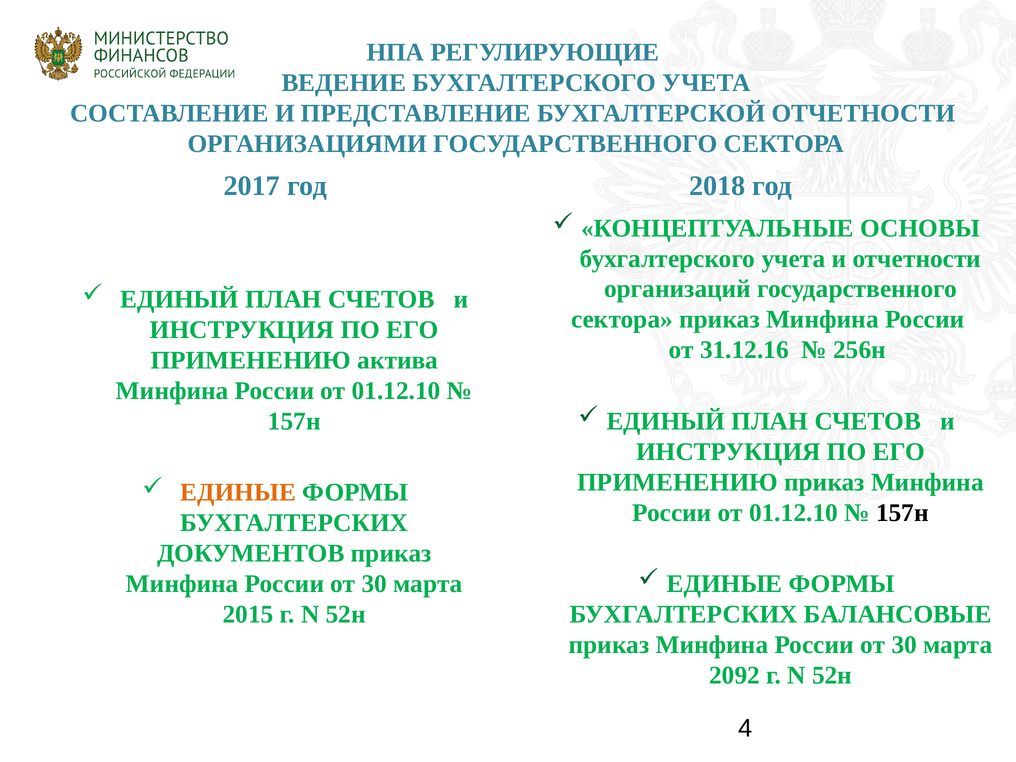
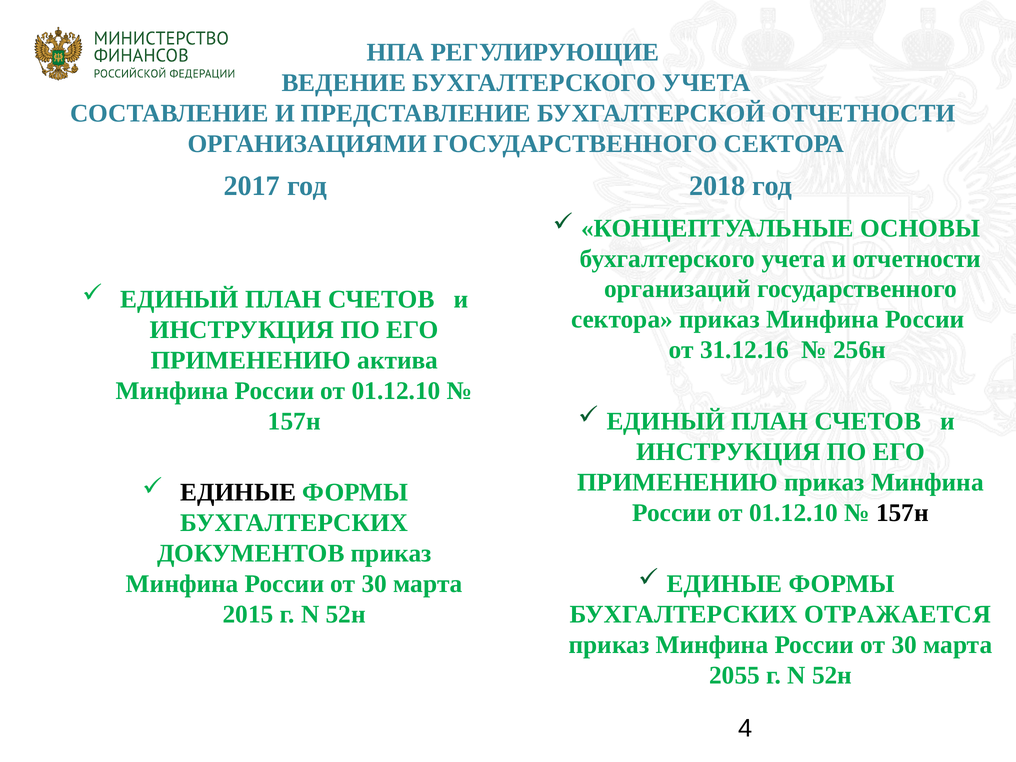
ЕДИНЫЕ colour: orange -> black (238, 492)
БАЛАНСОВЫЕ: БАЛАНСОВЫЕ -> ОТРАЖАЕТСЯ (898, 614)
2092: 2092 -> 2055 (735, 675)
